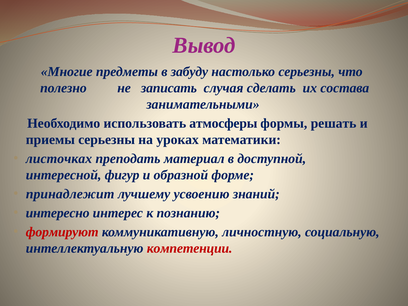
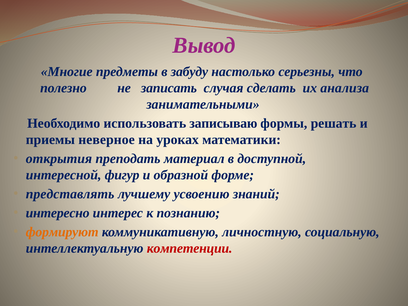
состава: состава -> анализа (345, 88)
атмосферы: атмосферы -> записываю (223, 123)
приемы серьезны: серьезны -> неверное (107, 140)
листочках: листочках -> открытия (59, 159)
принадлежит: принадлежит -> представлять (70, 194)
формируют colour: red -> orange (62, 232)
